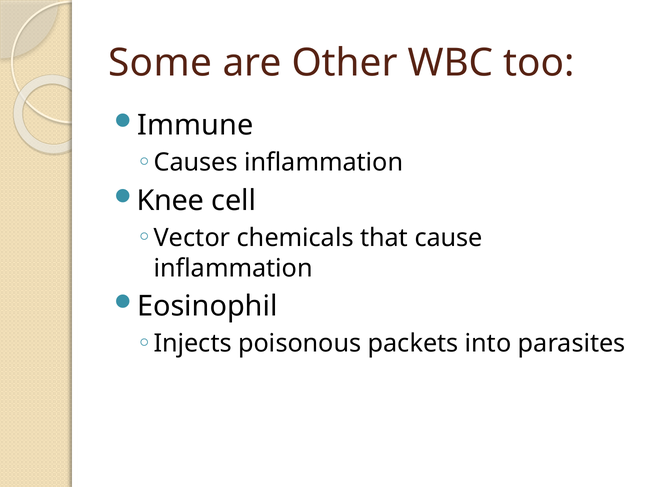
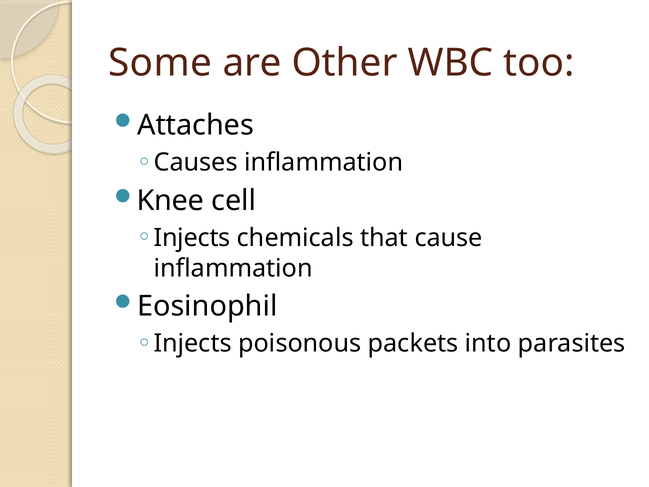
Immune: Immune -> Attaches (195, 125)
Vector: Vector -> Injects (192, 238)
